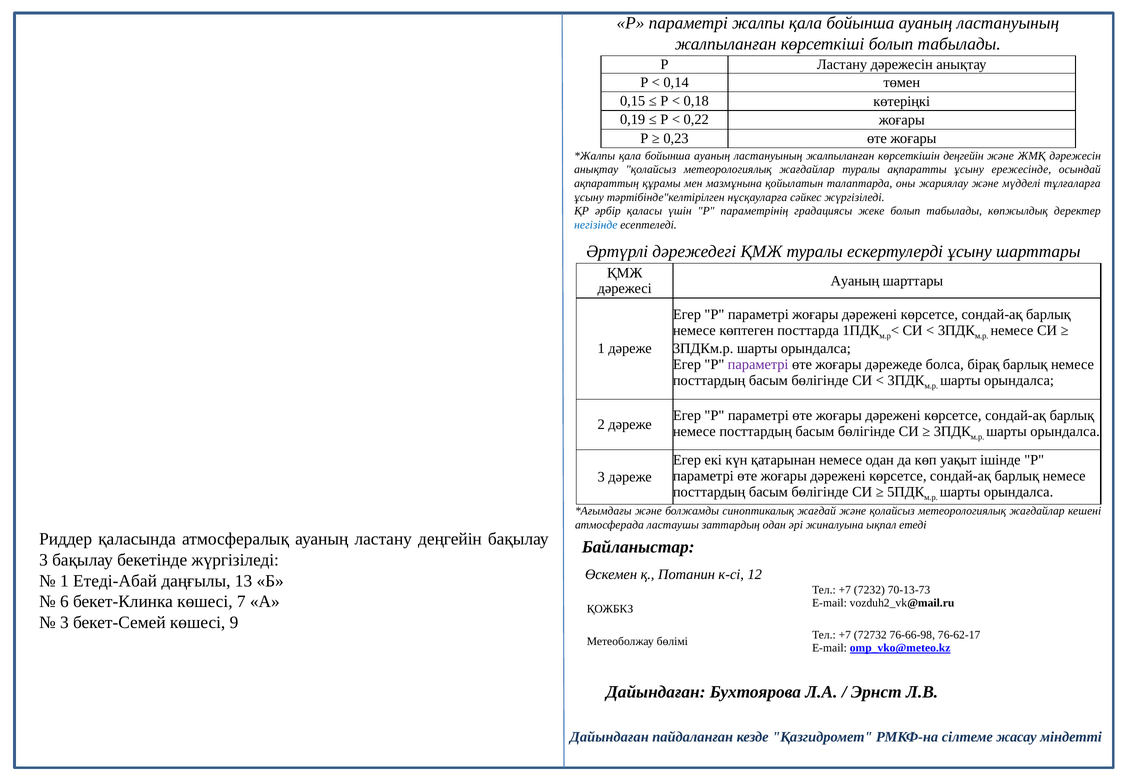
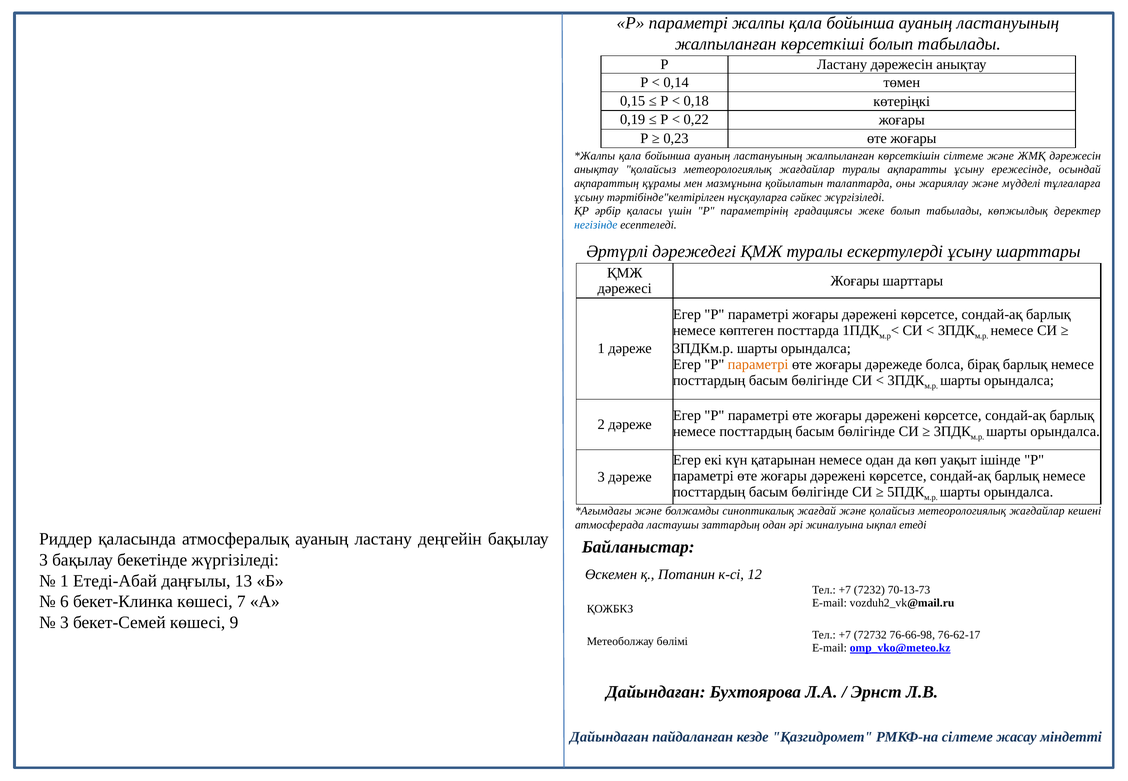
көрсеткішін деңгейін: деңгейін -> сілтеме (963, 156)
Ауаның: Ауаның -> Жоғары (855, 281)
параметрі colour: purple -> orange (758, 365)
